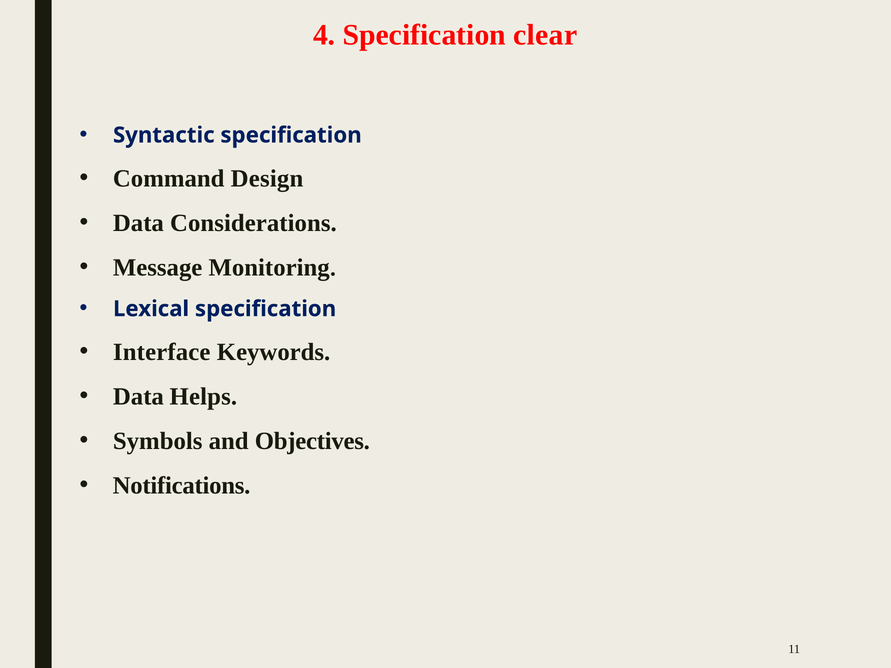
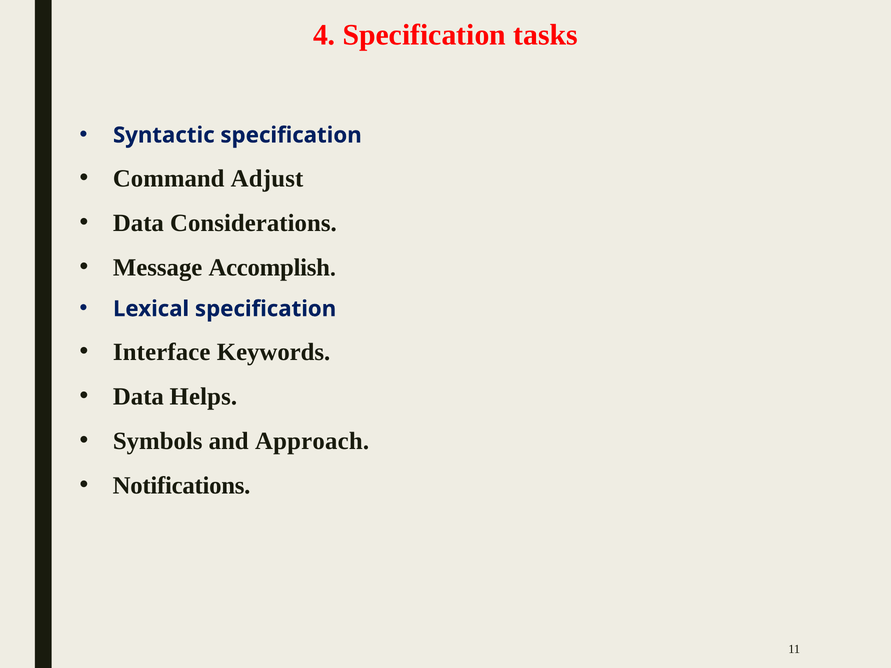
clear: clear -> tasks (545, 35)
Design: Design -> Adjust (267, 178)
Monitoring: Monitoring -> Accomplish (269, 268)
Objectives: Objectives -> Approach (312, 441)
